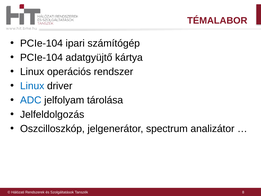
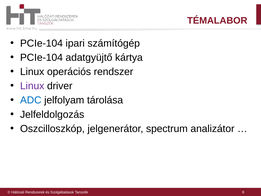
Linux colour: blue -> purple (32, 86)
